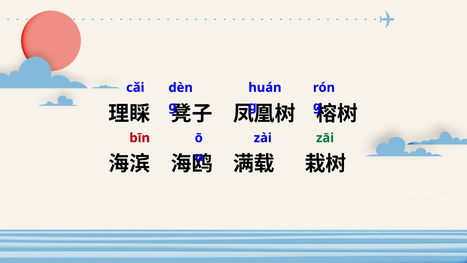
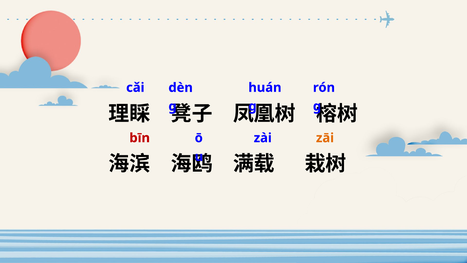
zāi colour: green -> orange (325, 138)
